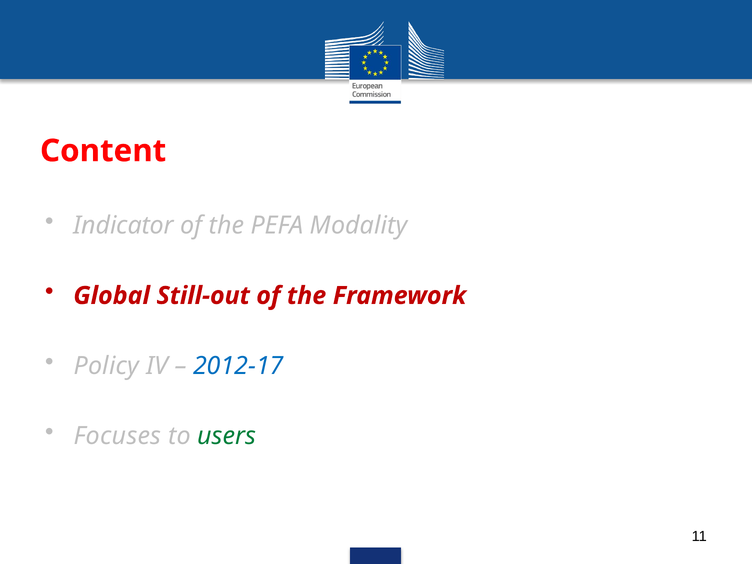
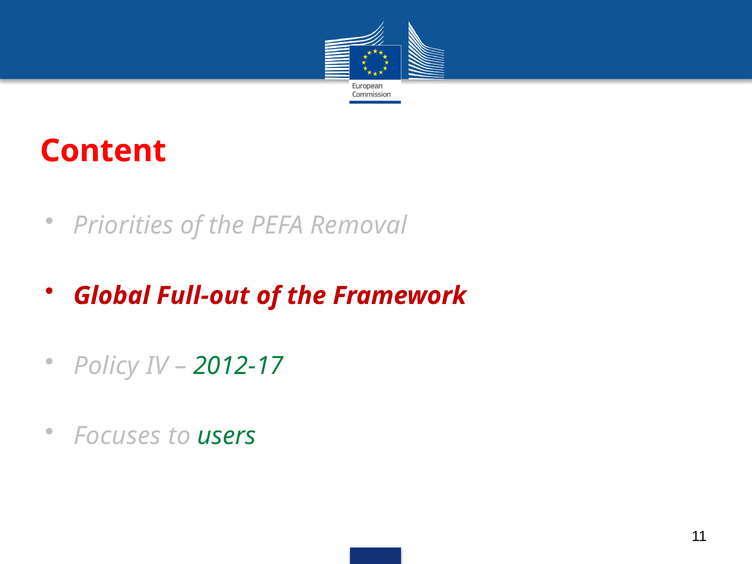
Indicator: Indicator -> Priorities (123, 226)
Modality: Modality -> Removal (359, 226)
Still-out: Still-out -> Full-out (203, 296)
2012-17 colour: blue -> green (238, 366)
